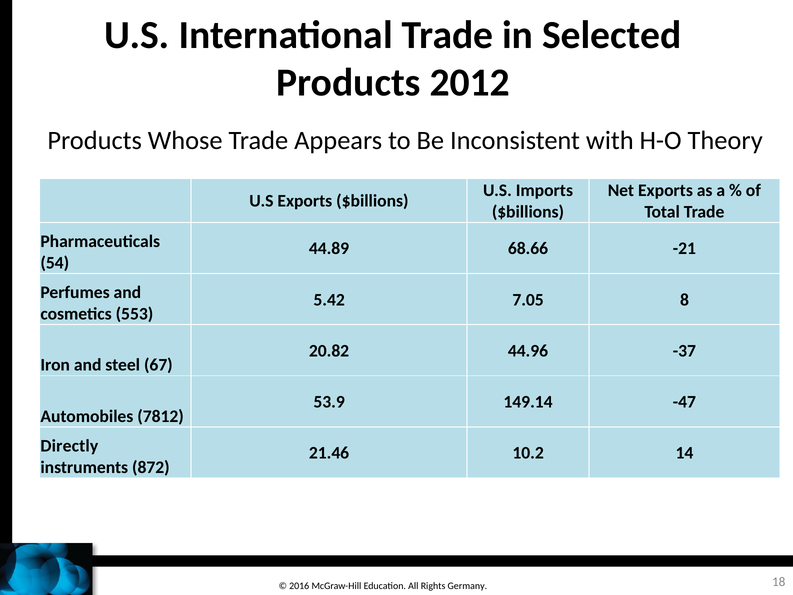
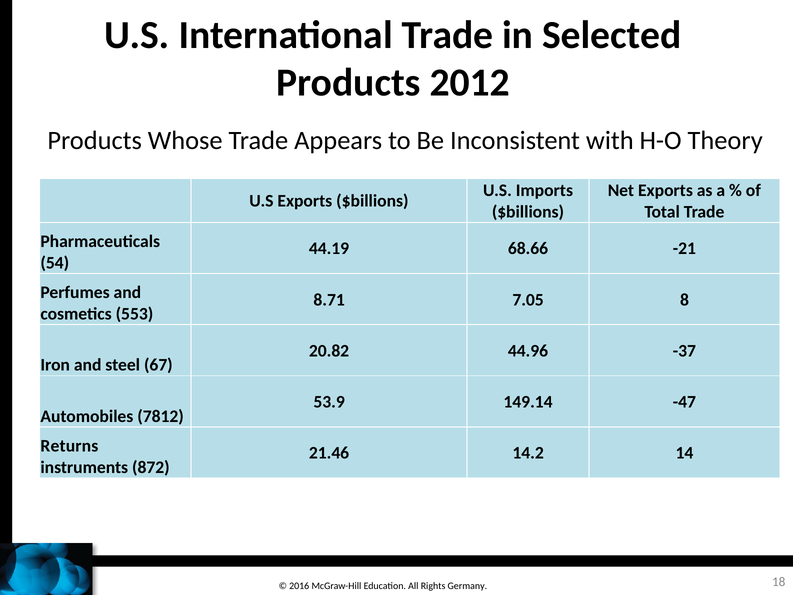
44.89: 44.89 -> 44.19 (329, 249)
5.42: 5.42 -> 8.71 (329, 300)
Directly: Directly -> Returns (69, 446)
10.2: 10.2 -> 14.2 (528, 453)
